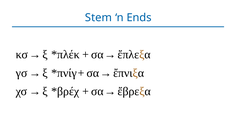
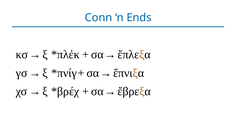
Stem: Stem -> Conn (99, 18)
